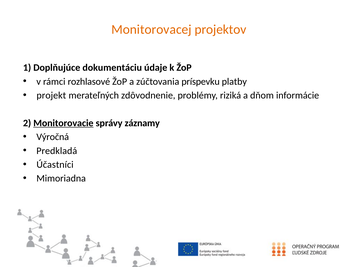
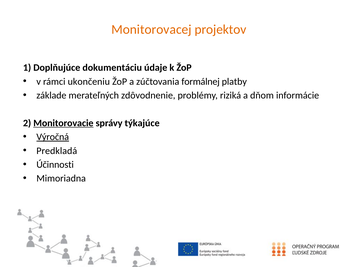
rozhlasové: rozhlasové -> ukončeniu (89, 82)
príspevku: príspevku -> formálnej (201, 82)
projekt: projekt -> základe (51, 95)
záznamy: záznamy -> týkajúce (142, 123)
Výročná underline: none -> present (53, 137)
Účastníci: Účastníci -> Účinnosti (55, 165)
